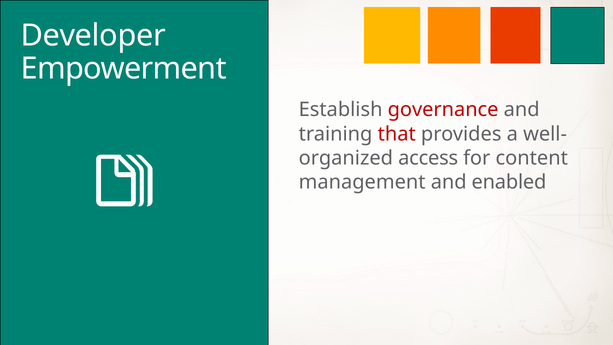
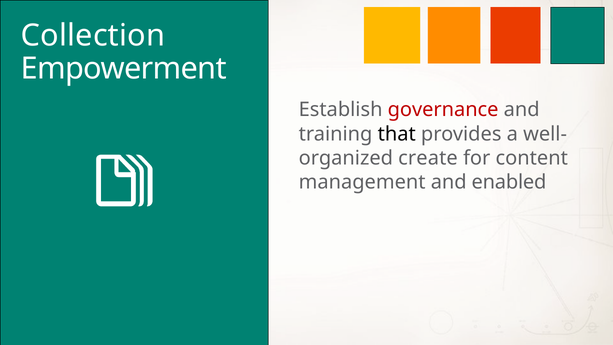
Developer: Developer -> Collection (93, 35)
that colour: red -> black (397, 134)
access: access -> create (428, 158)
